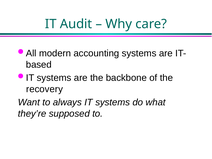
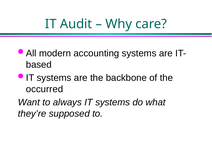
recovery: recovery -> occurred (45, 89)
